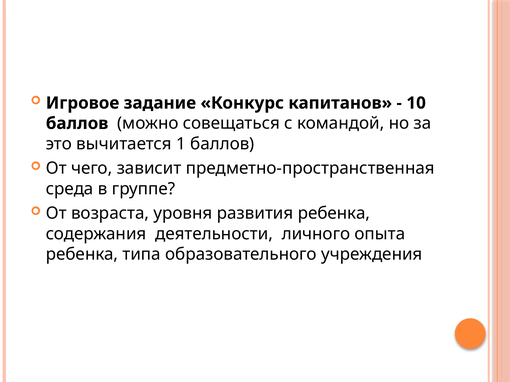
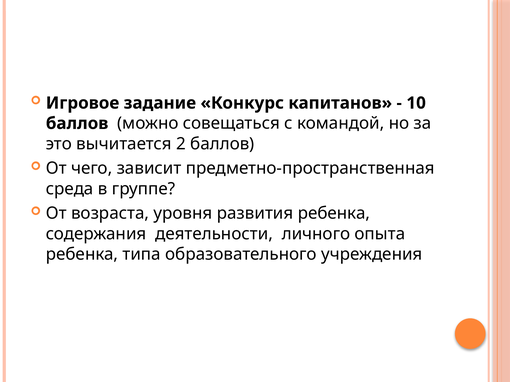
1: 1 -> 2 (181, 144)
